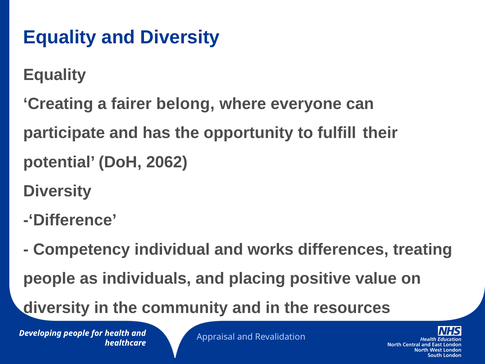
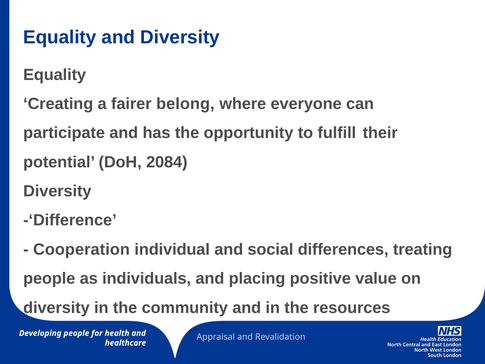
2062: 2062 -> 2084 (167, 162)
Competency: Competency -> Cooperation (81, 249)
works: works -> social (270, 249)
